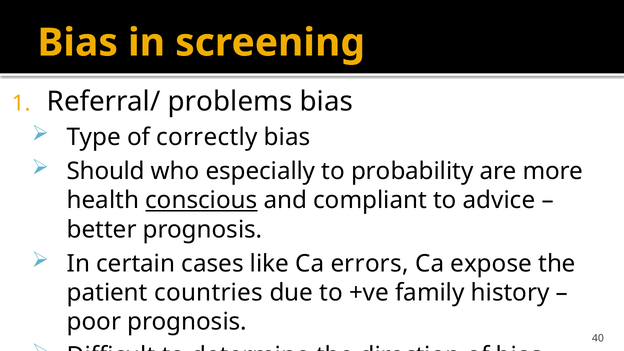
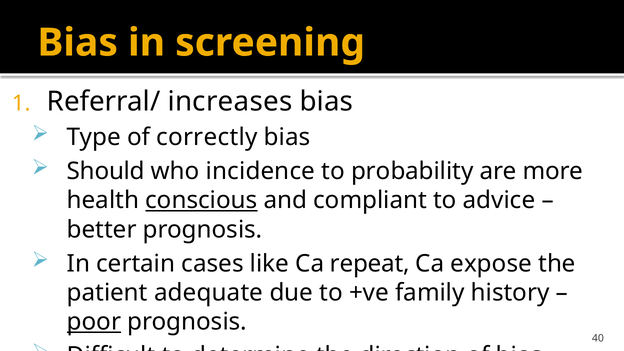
problems: problems -> increases (230, 102)
especially: especially -> incidence (260, 171)
errors: errors -> repeat (370, 264)
countries: countries -> adequate (209, 293)
poor underline: none -> present (94, 322)
